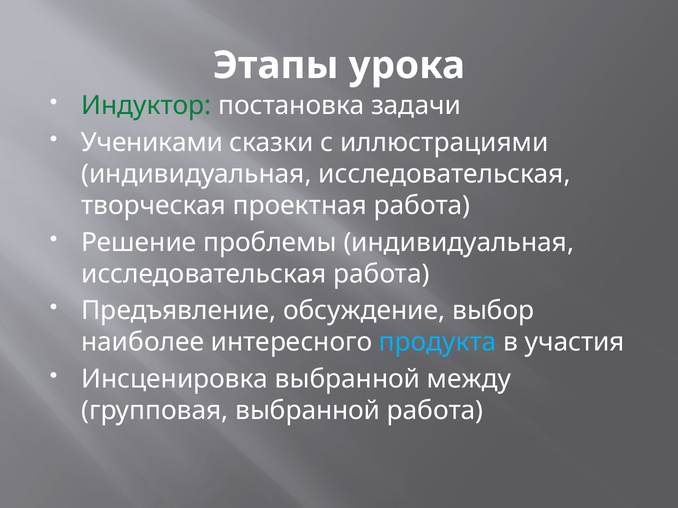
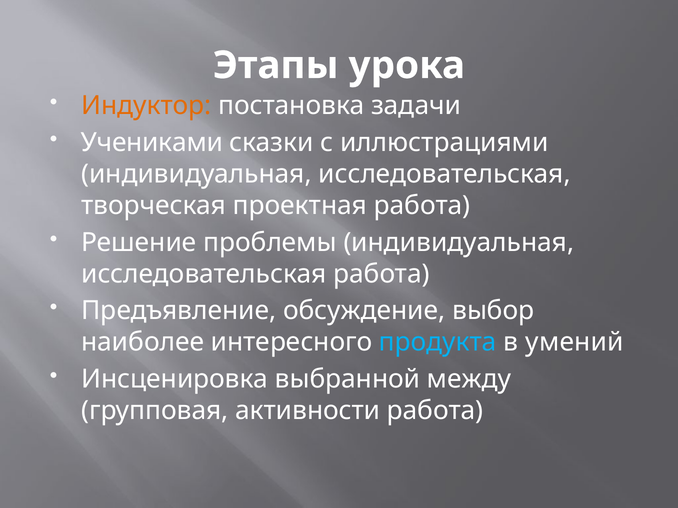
Индуктор colour: green -> orange (146, 106)
участия: участия -> умений (575, 343)
групповая выбранной: выбранной -> активности (308, 411)
